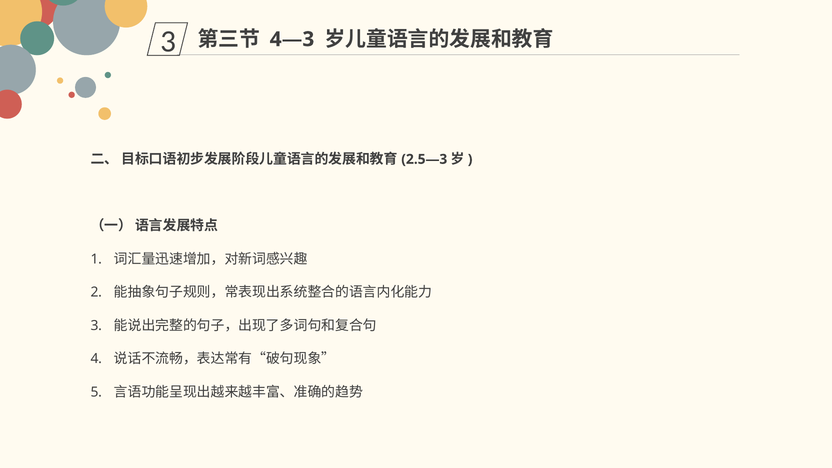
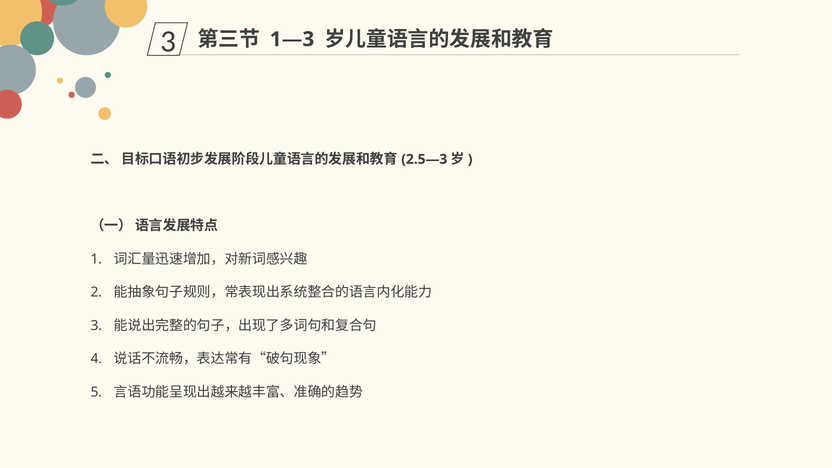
4—3: 4—3 -> 1—3 (292, 39)
